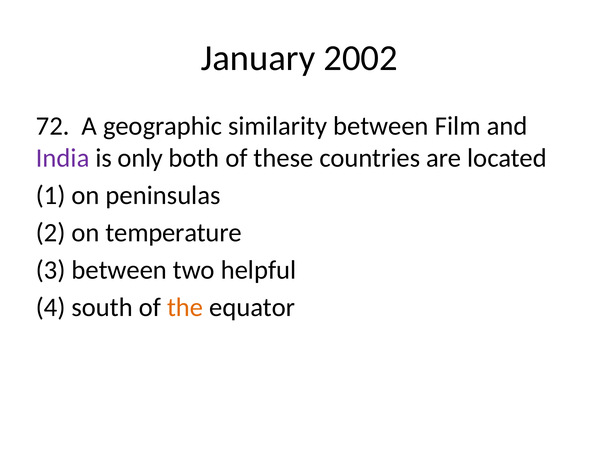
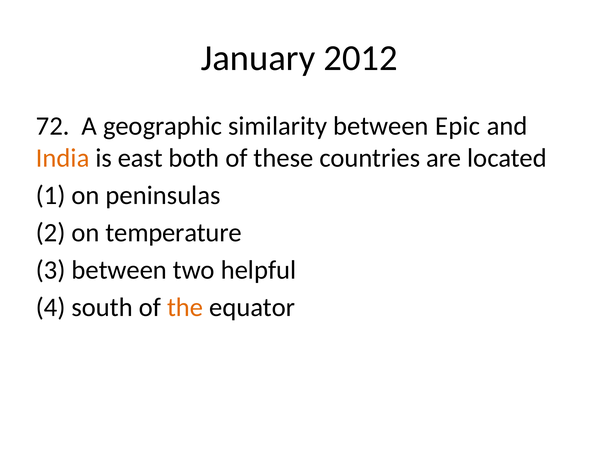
2002: 2002 -> 2012 (361, 58)
Film: Film -> Epic (458, 126)
India colour: purple -> orange (63, 158)
only: only -> east (140, 158)
